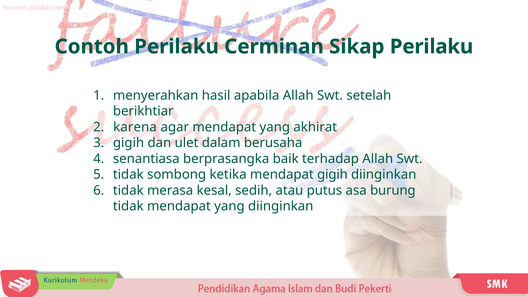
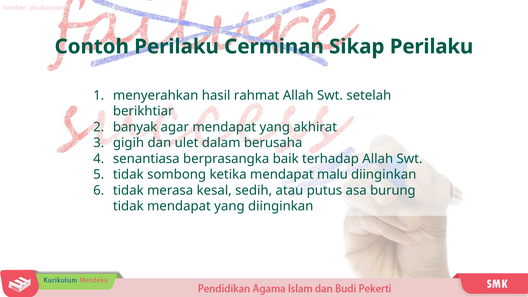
apabila: apabila -> rahmat (257, 95)
karena: karena -> banyak (135, 127)
mendapat gigih: gigih -> malu (332, 175)
